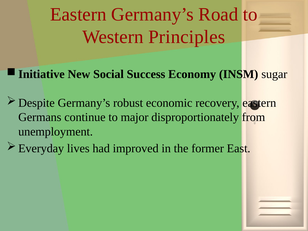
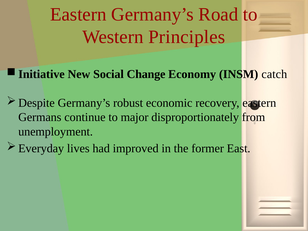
Success: Success -> Change (146, 74)
sugar: sugar -> catch (274, 74)
